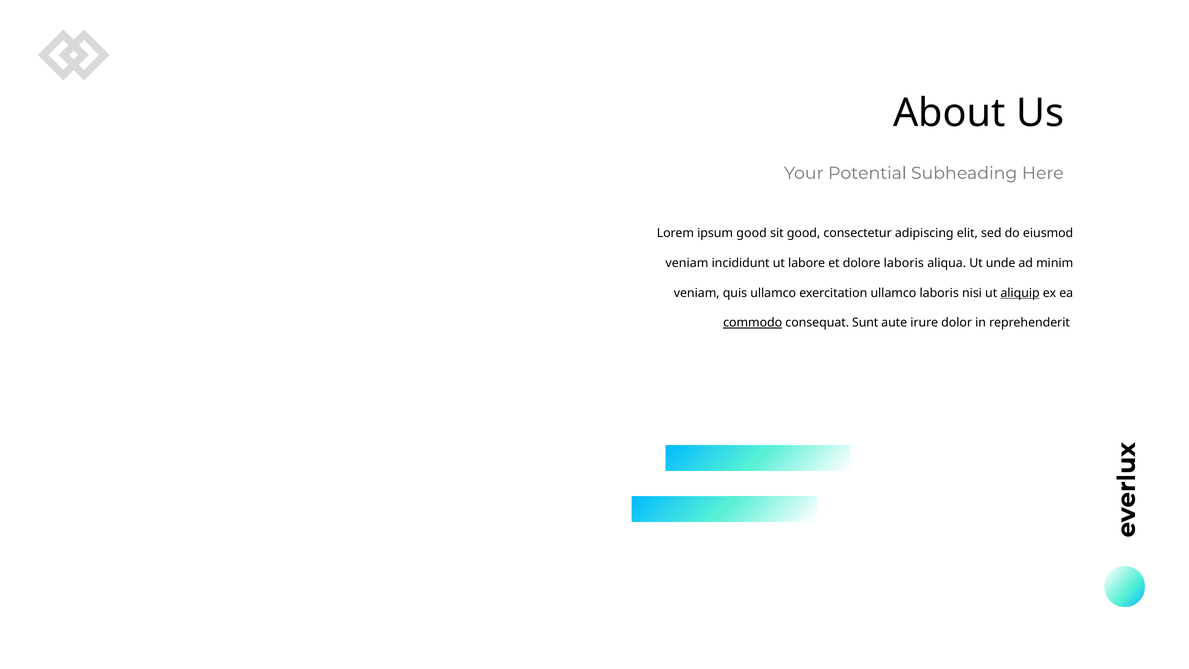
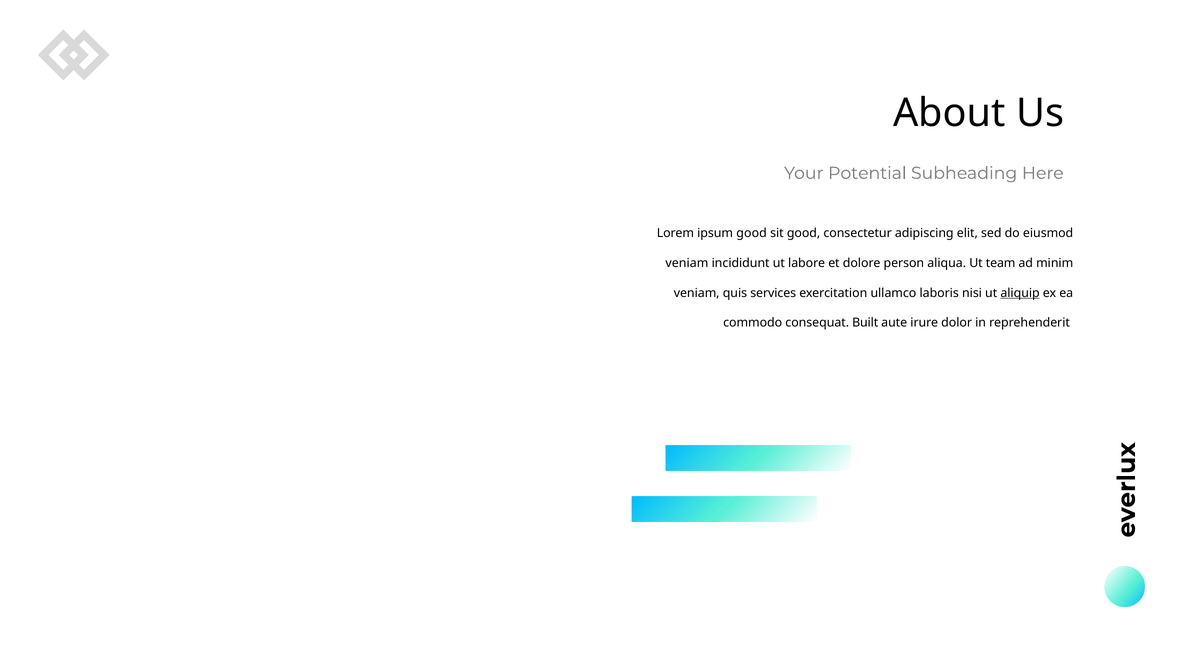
dolore laboris: laboris -> person (904, 263)
unde: unde -> team (1001, 263)
quis ullamco: ullamco -> services (773, 293)
commodo underline: present -> none (753, 323)
Sunt: Sunt -> Built (865, 323)
